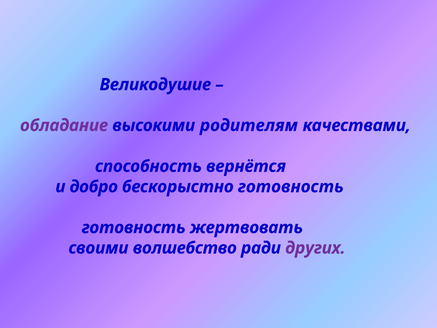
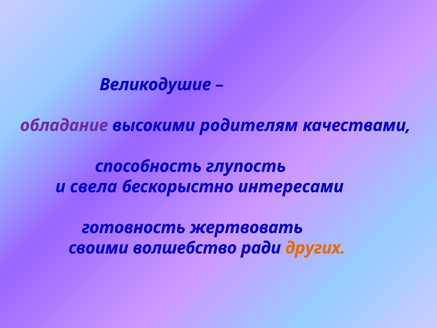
вернётся: вернётся -> глупость (246, 166)
добро: добро -> свела (94, 187)
бескорыстно готовность: готовность -> интересами (291, 187)
других colour: purple -> orange (315, 248)
